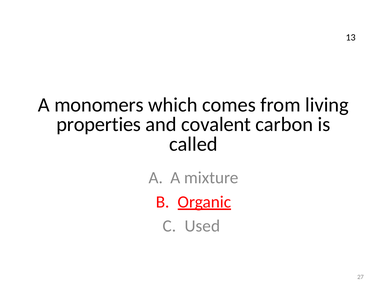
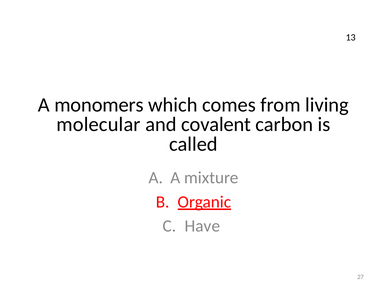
properties: properties -> molecular (99, 125)
Used: Used -> Have (202, 226)
